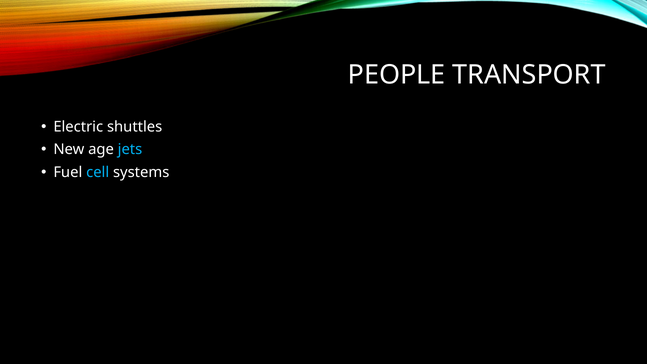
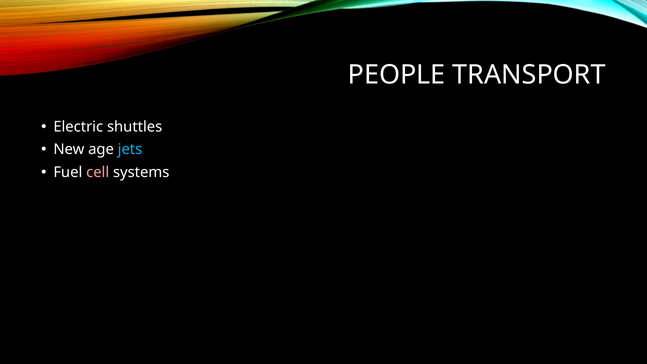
cell colour: light blue -> pink (98, 172)
